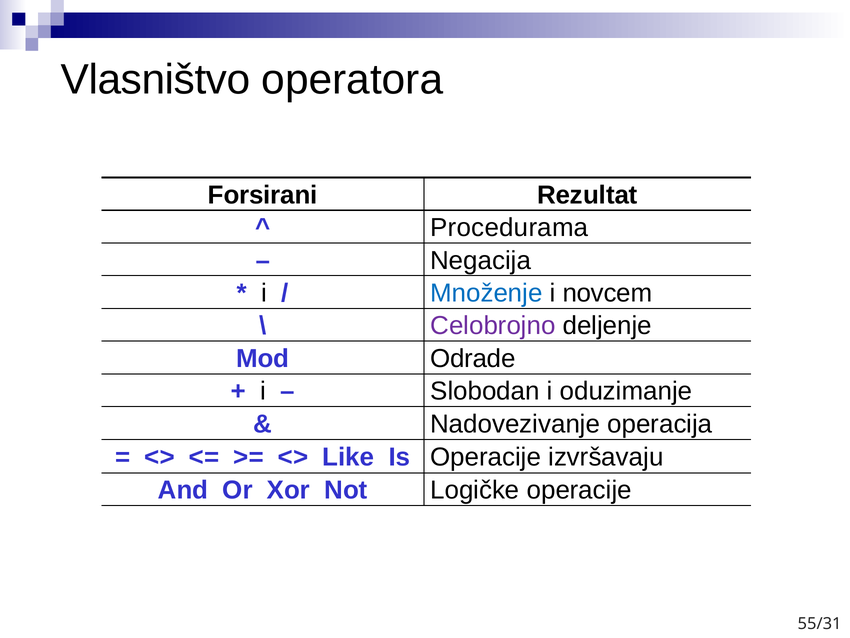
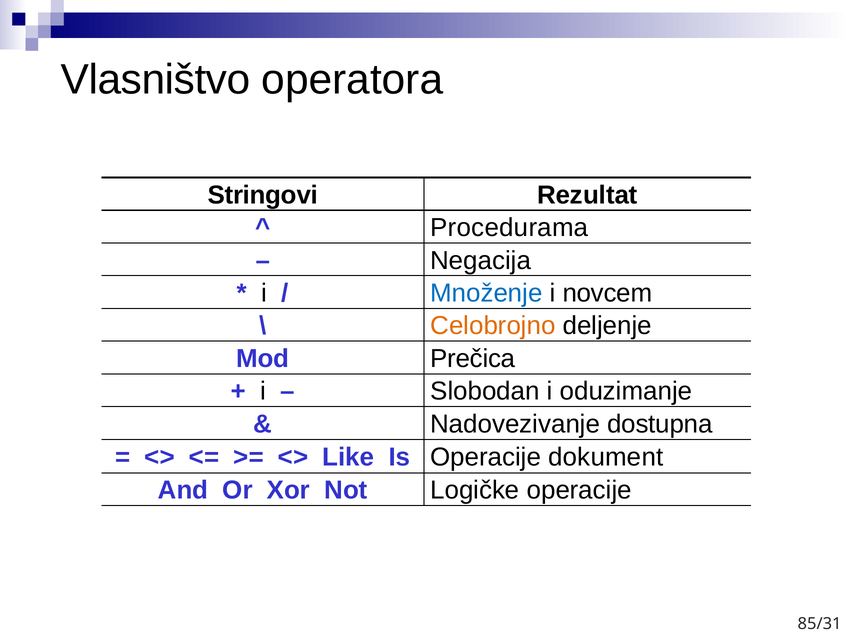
Forsirani: Forsirani -> Stringovi (263, 195)
Celobrojno colour: purple -> orange (493, 326)
Odrade: Odrade -> Prečica (473, 358)
operacija: operacija -> dostupna (660, 424)
izvršavaju: izvršavaju -> dokument (606, 457)
55/31: 55/31 -> 85/31 (820, 623)
